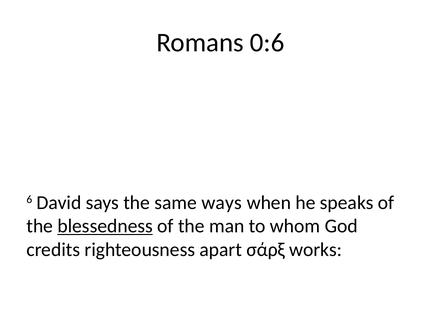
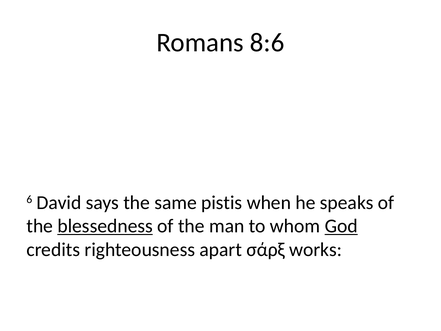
0:6: 0:6 -> 8:6 (267, 43)
ways: ways -> pistis (222, 202)
God underline: none -> present (341, 226)
